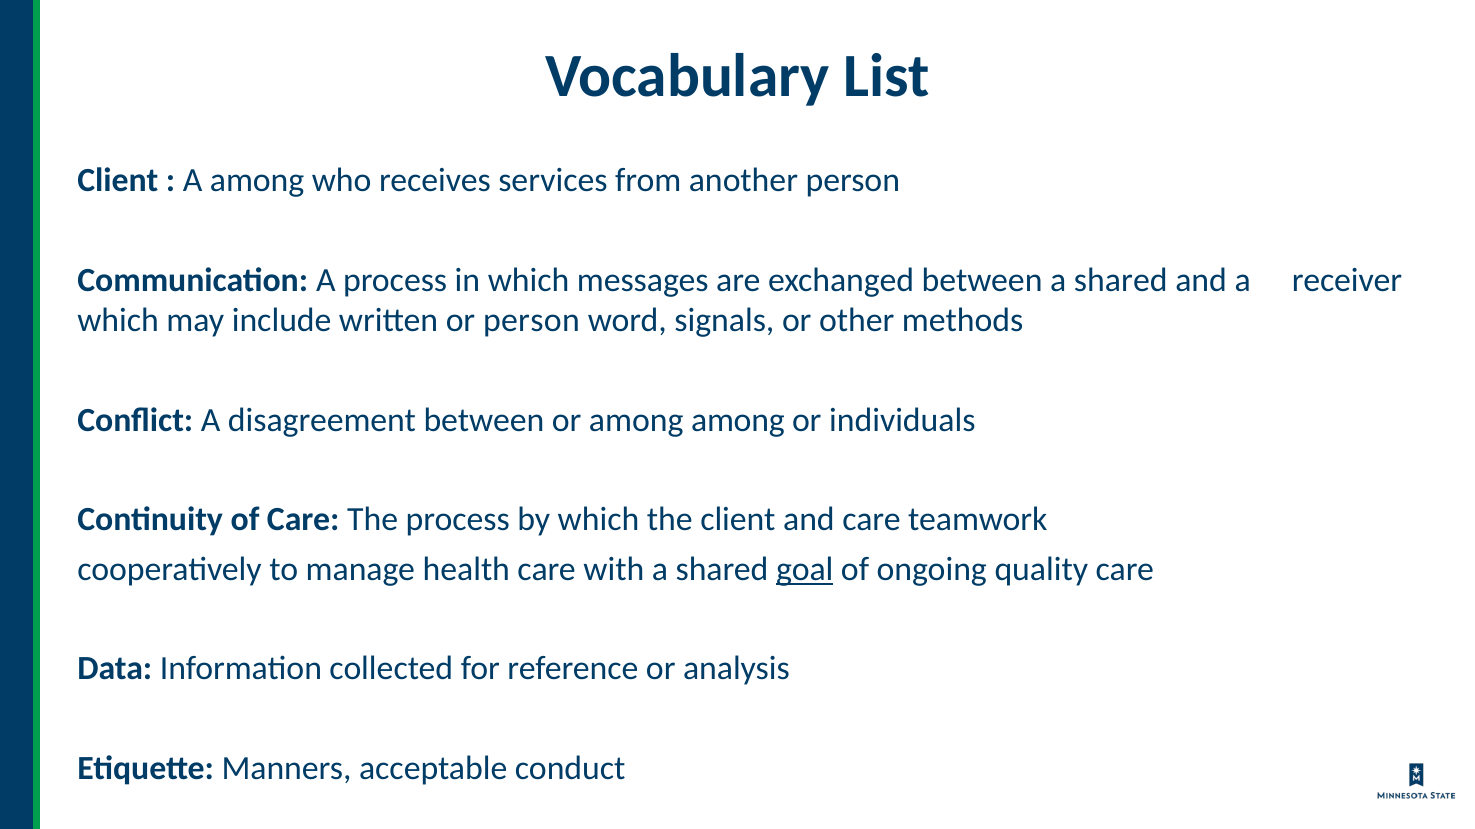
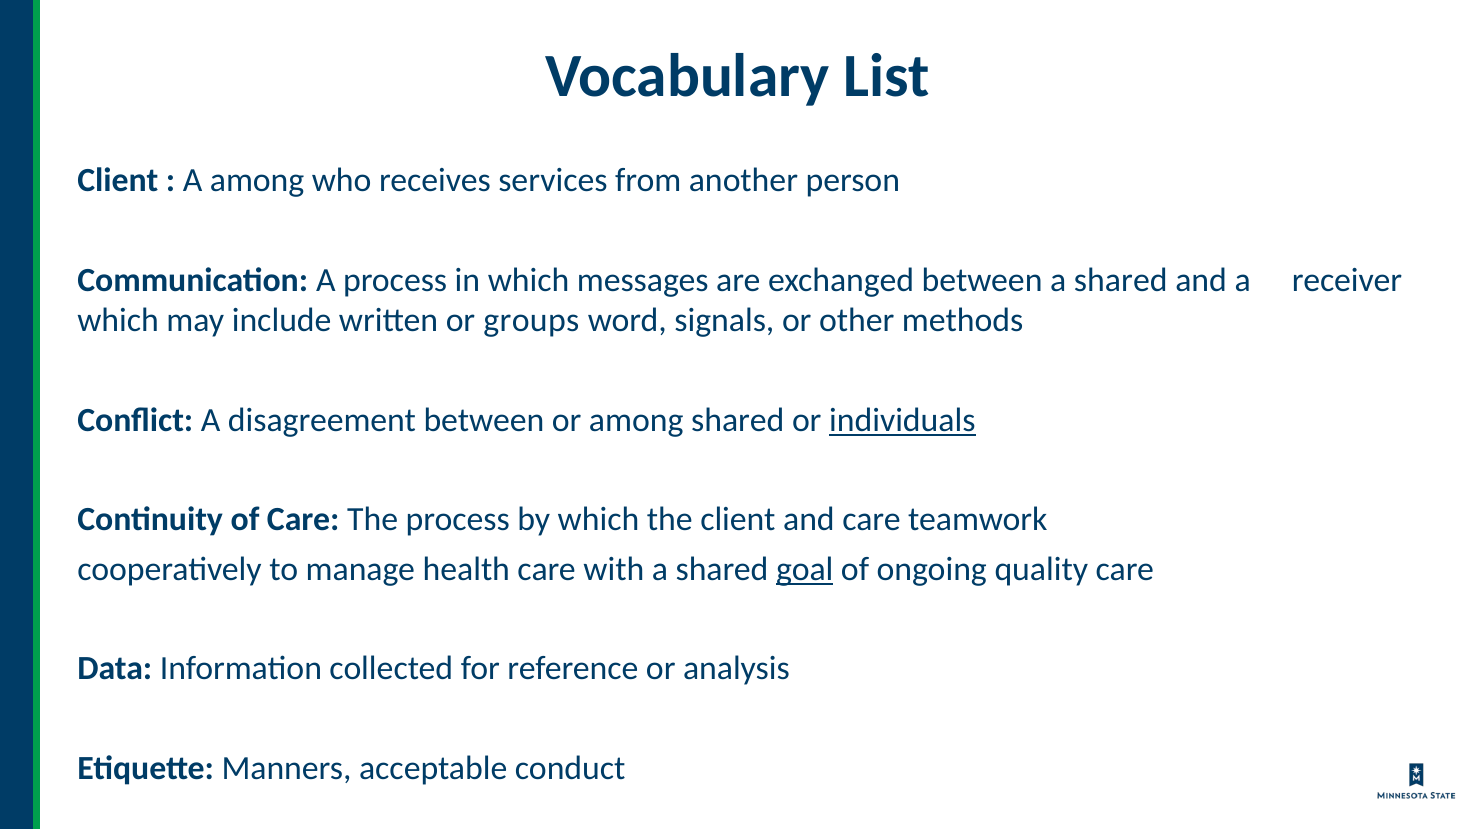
or person: person -> groups (531, 321)
among among: among -> shared (738, 420)
individuals underline: none -> present (902, 420)
